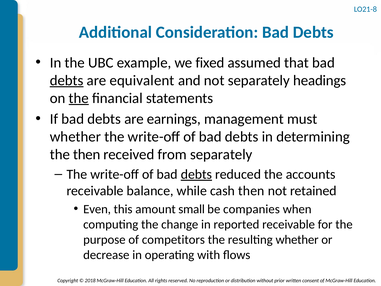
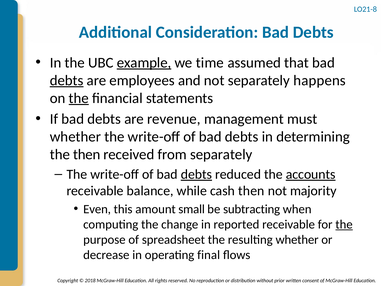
example underline: none -> present (144, 63)
fixed: fixed -> time (210, 63)
equivalent: equivalent -> employees (142, 80)
headings: headings -> happens (320, 80)
earnings: earnings -> revenue (174, 119)
accounts underline: none -> present (311, 174)
retained: retained -> majority (313, 191)
companies: companies -> subtracting (252, 209)
the underline: none -> present (344, 224)
competitors: competitors -> spreadsheet (173, 240)
with: with -> final (209, 255)
